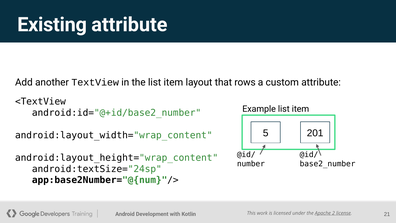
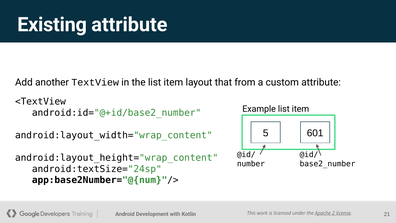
rows: rows -> from (245, 82)
201: 201 -> 601 (315, 133)
